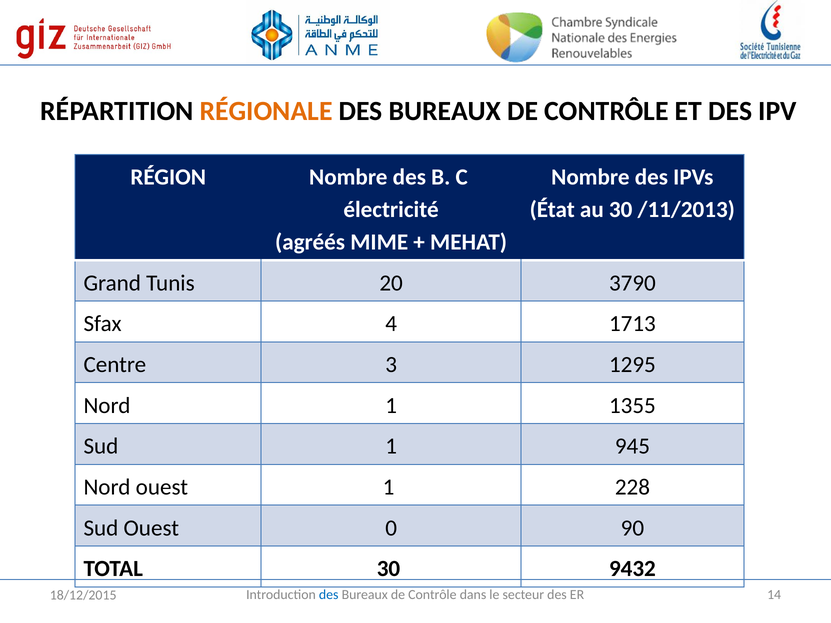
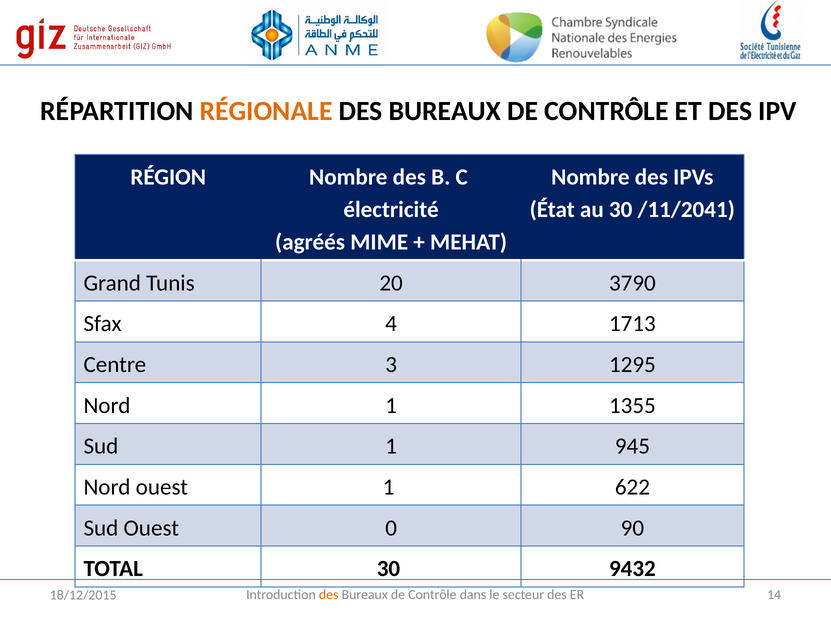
/11/2013: /11/2013 -> /11/2041 (686, 210)
228: 228 -> 622 (632, 487)
des colour: blue -> orange (329, 595)
